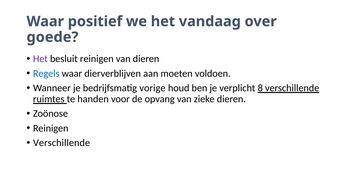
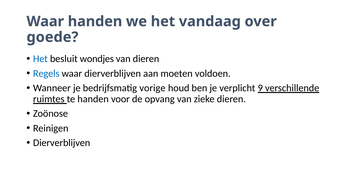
Waar positief: positief -> handen (95, 21)
Het colour: purple -> blue (40, 59)
besluit reinigen: reinigen -> wondjes (97, 59)
8: 8 -> 9 (260, 88)
Verschillende: Verschillende -> Dierverblijven (62, 143)
